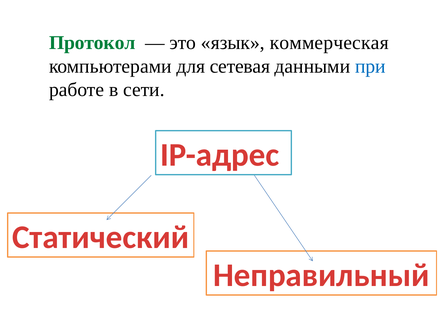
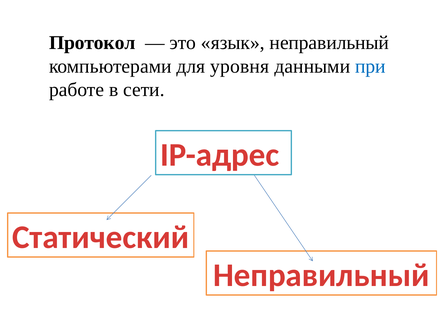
Протокол colour: green -> black (92, 43)
язык коммерческая: коммерческая -> неправильный (329, 43)
сетевая: сетевая -> уровня (240, 66)
